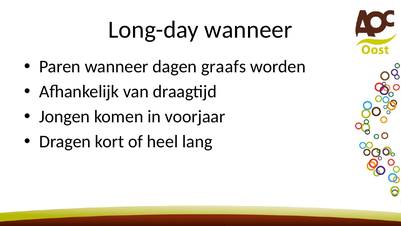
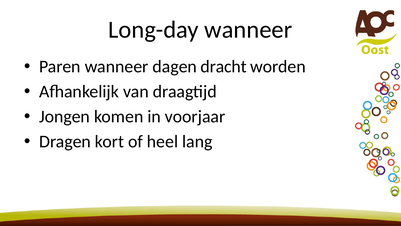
graafs: graafs -> dracht (224, 67)
